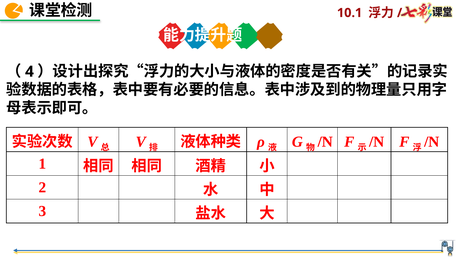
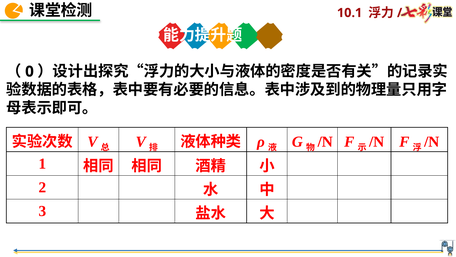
4: 4 -> 0 (29, 71)
